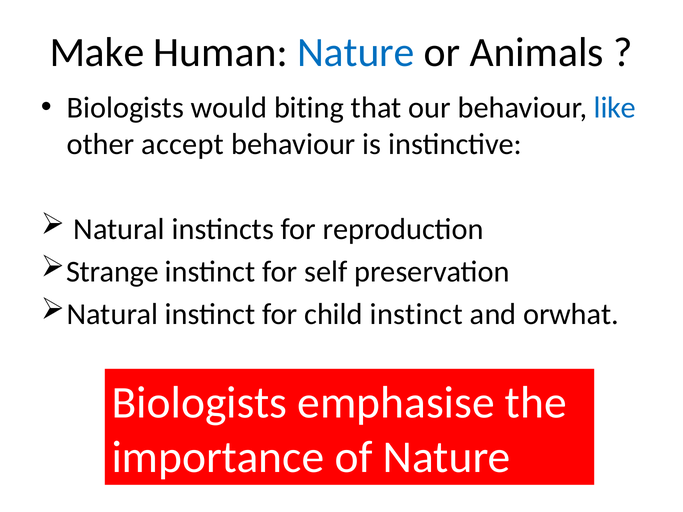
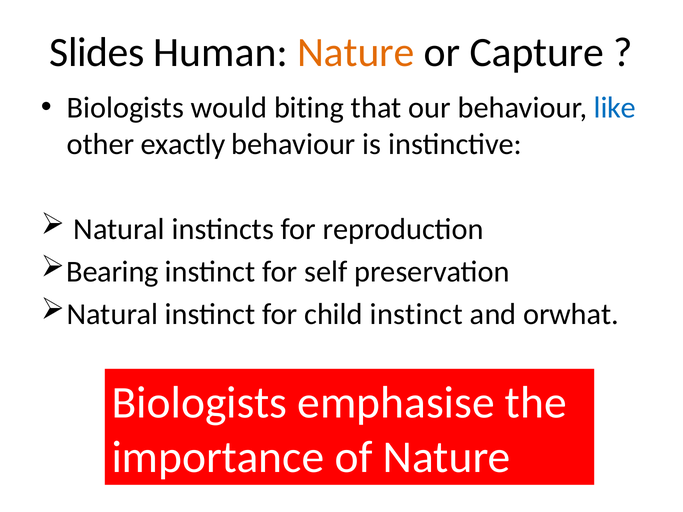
Make: Make -> Slides (97, 52)
Nature colour: blue -> orange (356, 52)
Animals: Animals -> Capture (537, 52)
accept: accept -> exactly (183, 144)
Strange: Strange -> Bearing (112, 272)
